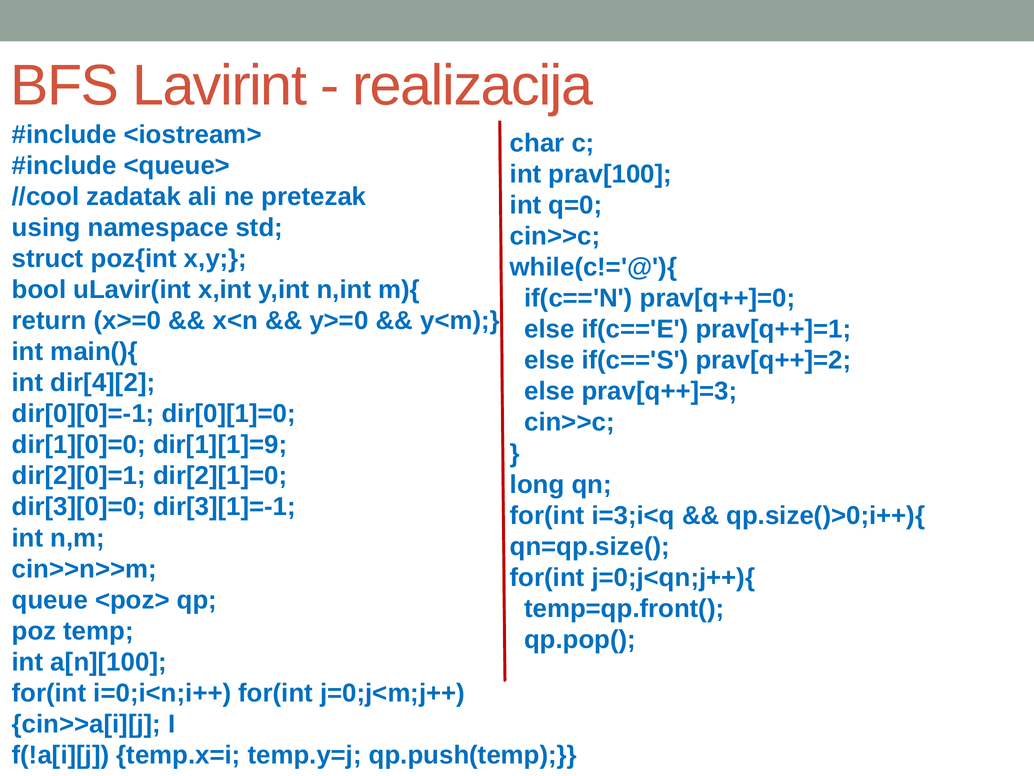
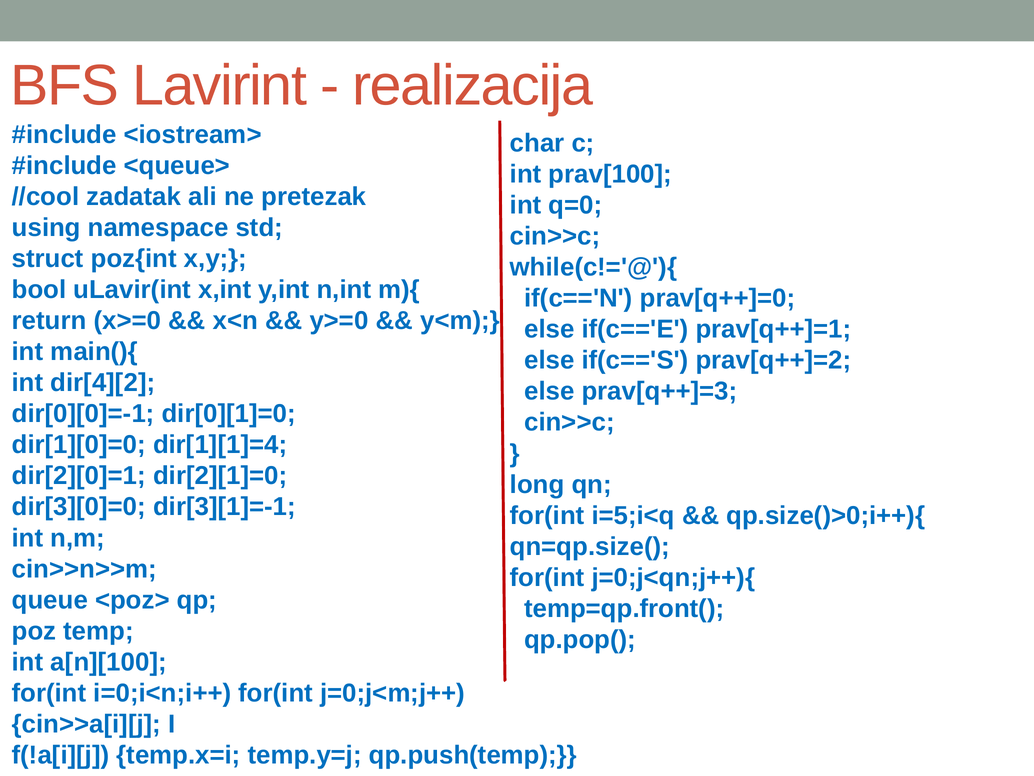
dir[1][1]=9: dir[1][1]=9 -> dir[1][1]=4 (220, 445)
i=3;i<q: i=3;i<q -> i=5;i<q (633, 515)
